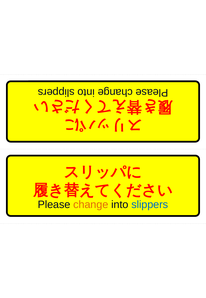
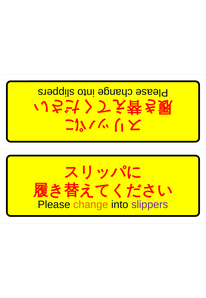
slippers colour: blue -> purple (150, 204)
